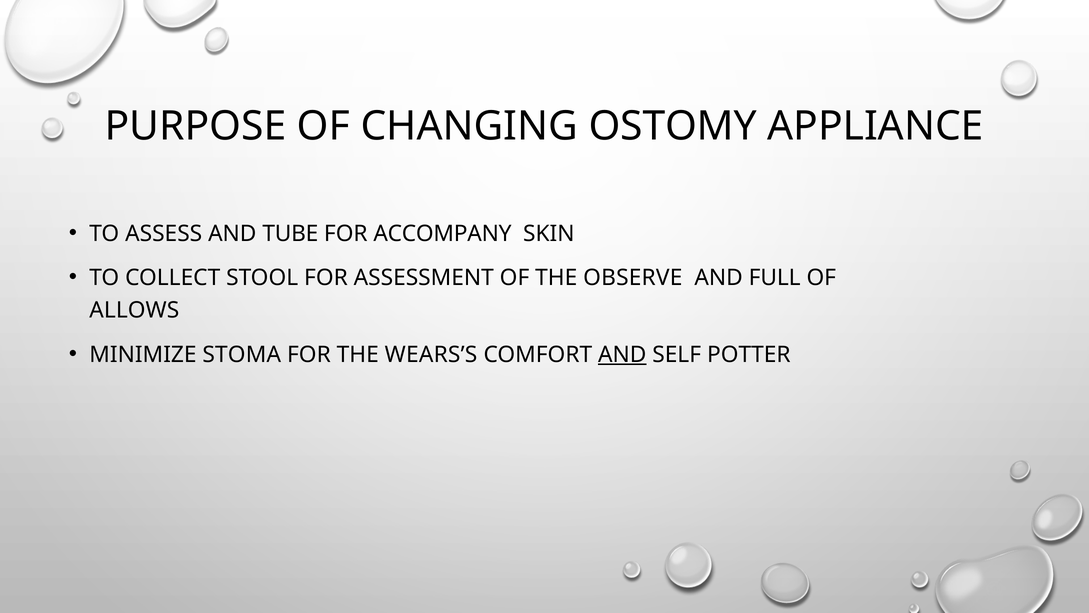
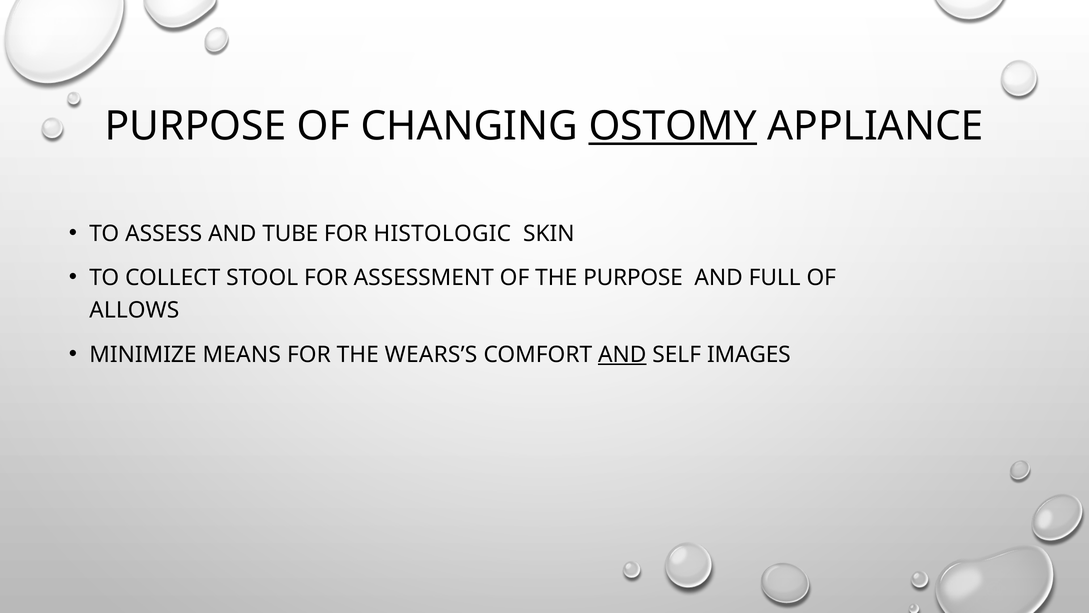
OSTOMY underline: none -> present (673, 126)
ACCOMPANY: ACCOMPANY -> HISTOLOGIC (442, 233)
THE OBSERVE: OBSERVE -> PURPOSE (633, 278)
STOMA: STOMA -> MEANS (242, 354)
POTTER: POTTER -> IMAGES (749, 354)
